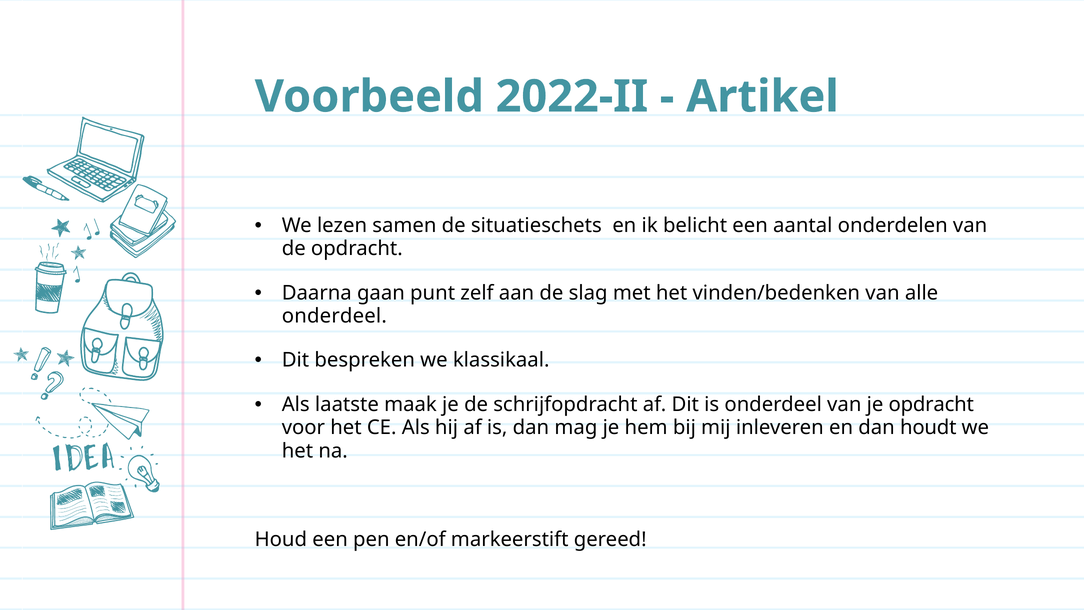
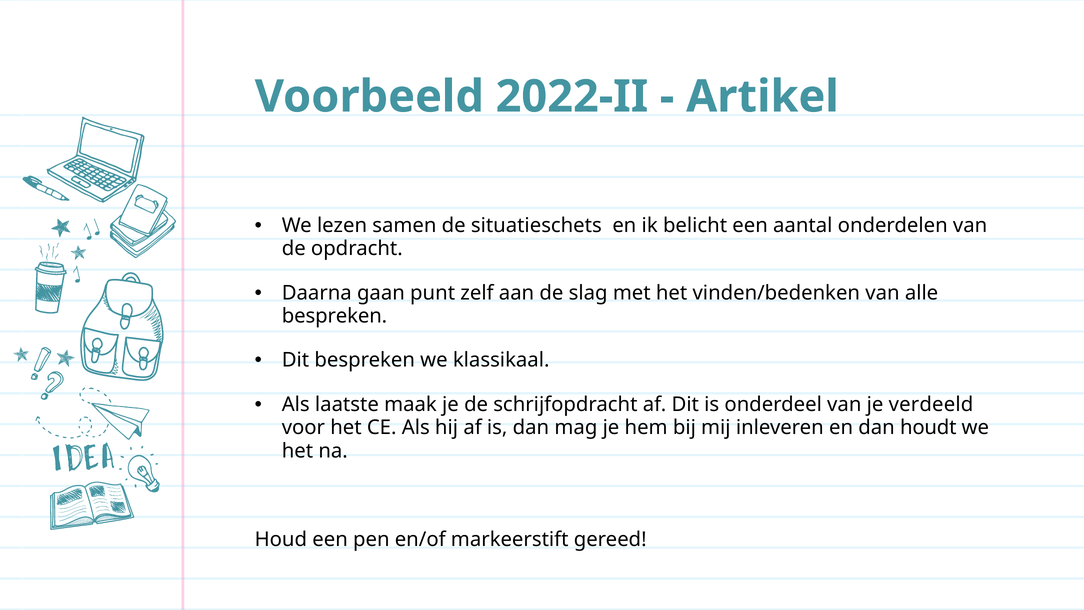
onderdeel: onderdeel -> bespreken (334, 316)
je opdracht: opdracht -> verdeeld (931, 404)
